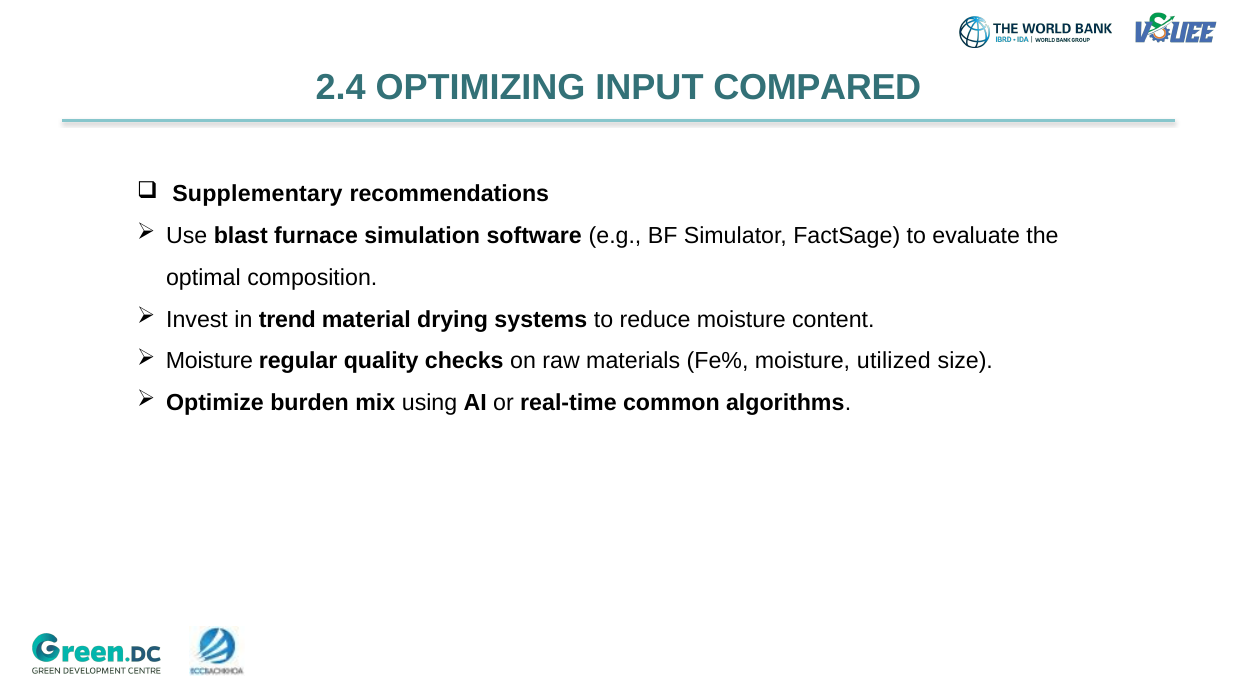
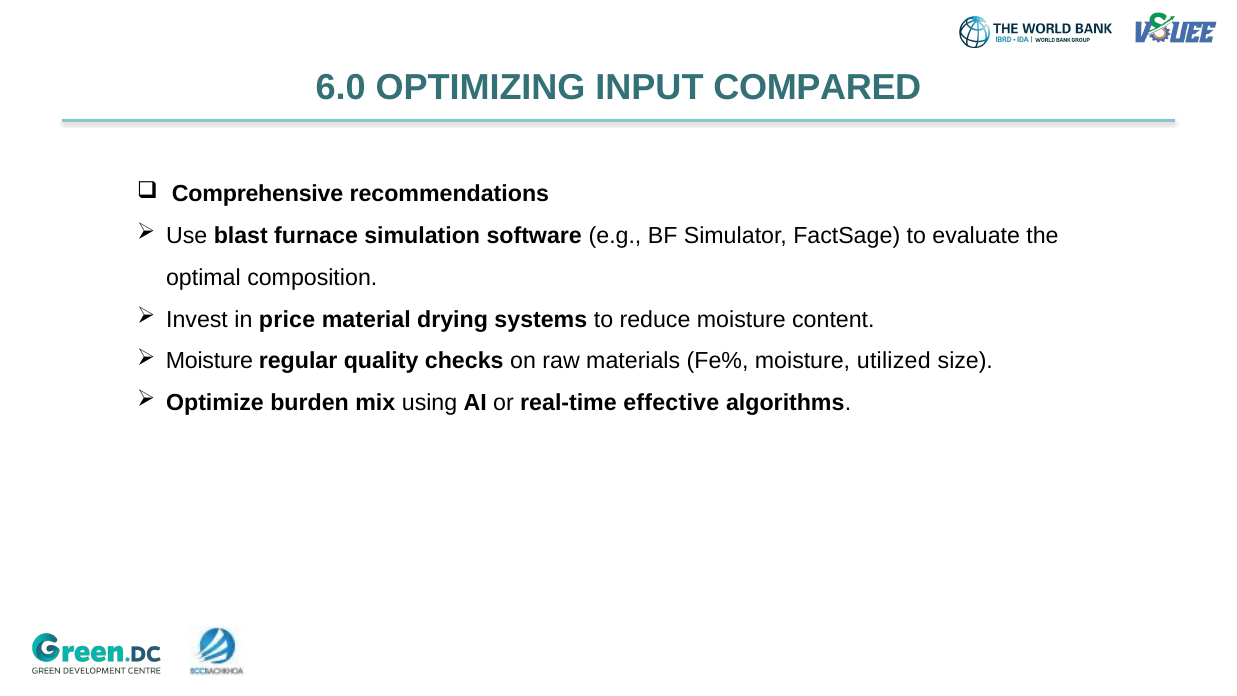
2.4: 2.4 -> 6.0 (341, 88)
Supplementary: Supplementary -> Comprehensive (258, 194)
trend: trend -> price (287, 319)
common: common -> effective (671, 403)
